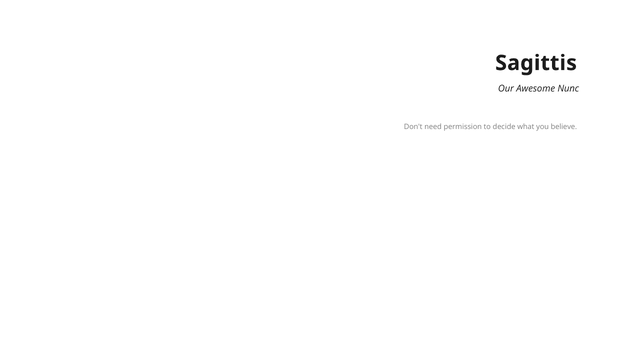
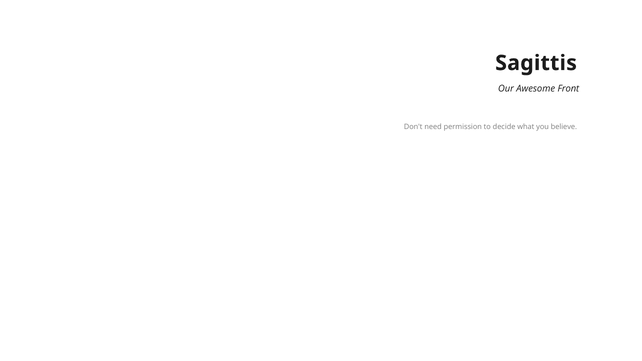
Nunc: Nunc -> Front (568, 89)
